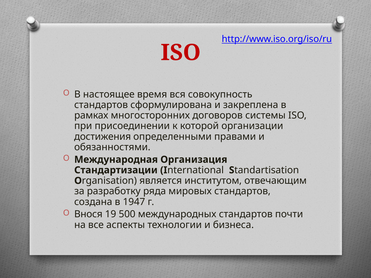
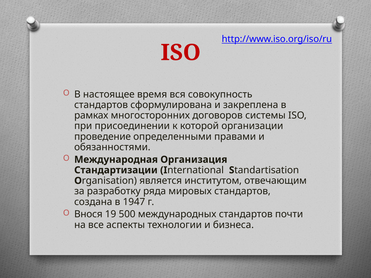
достижения: достижения -> проведение (103, 137)
